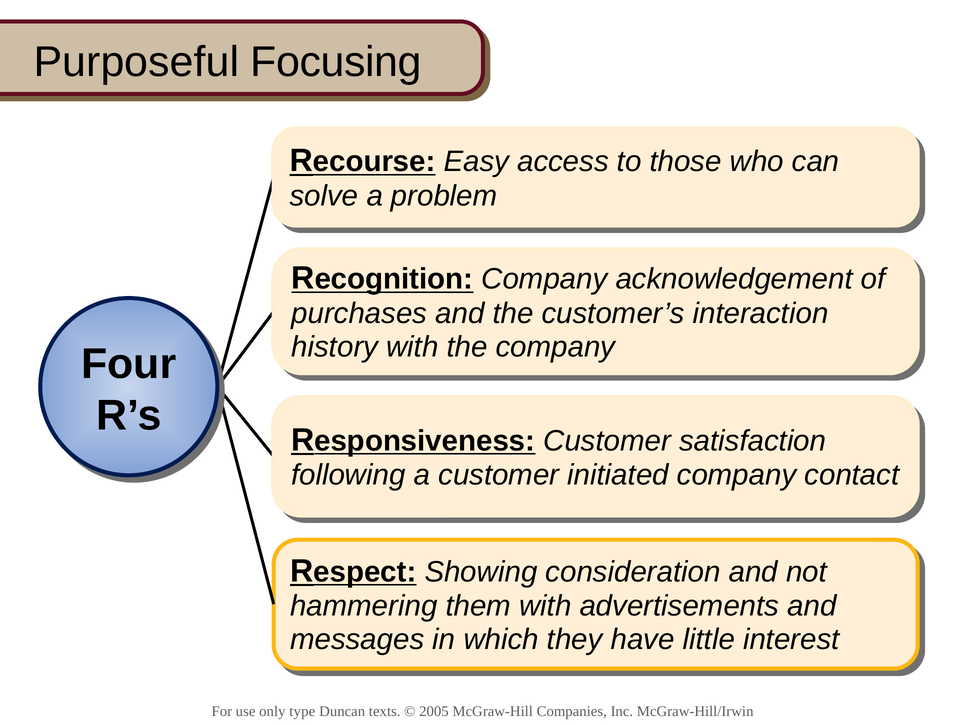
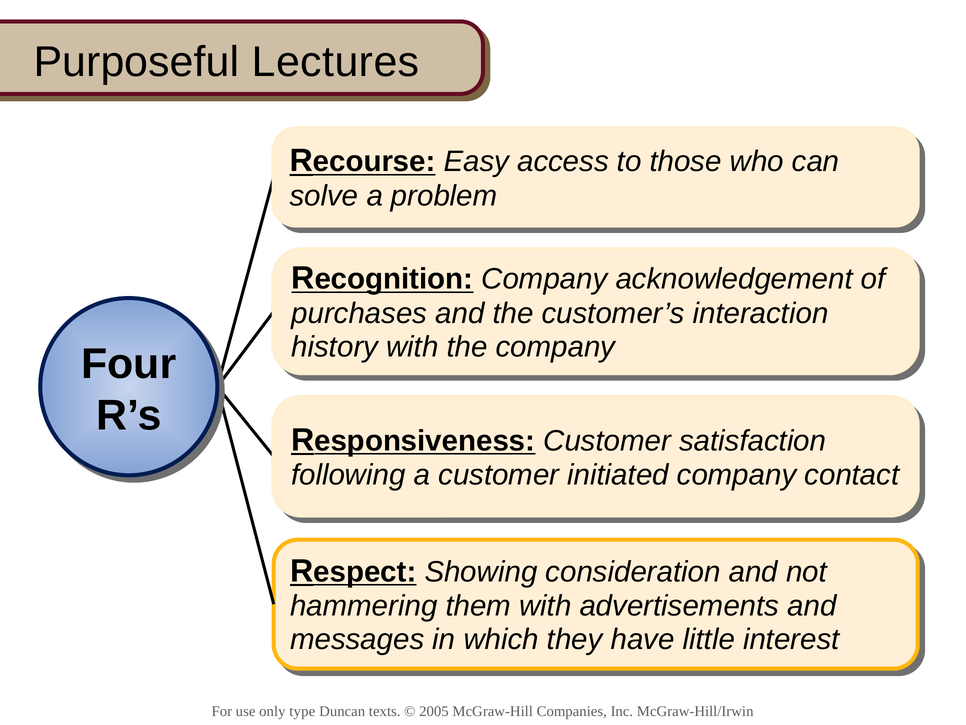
Focusing: Focusing -> Lectures (336, 62)
